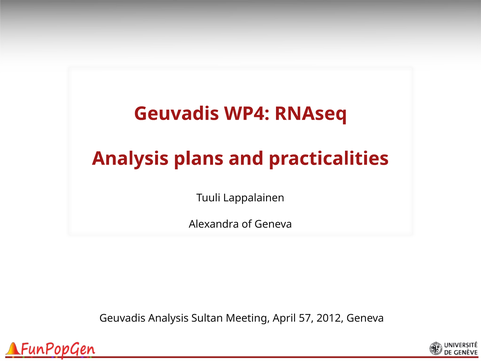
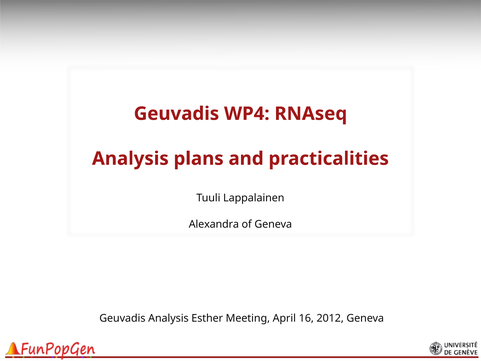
Sultan: Sultan -> Esther (207, 318)
57: 57 -> 16 (306, 318)
